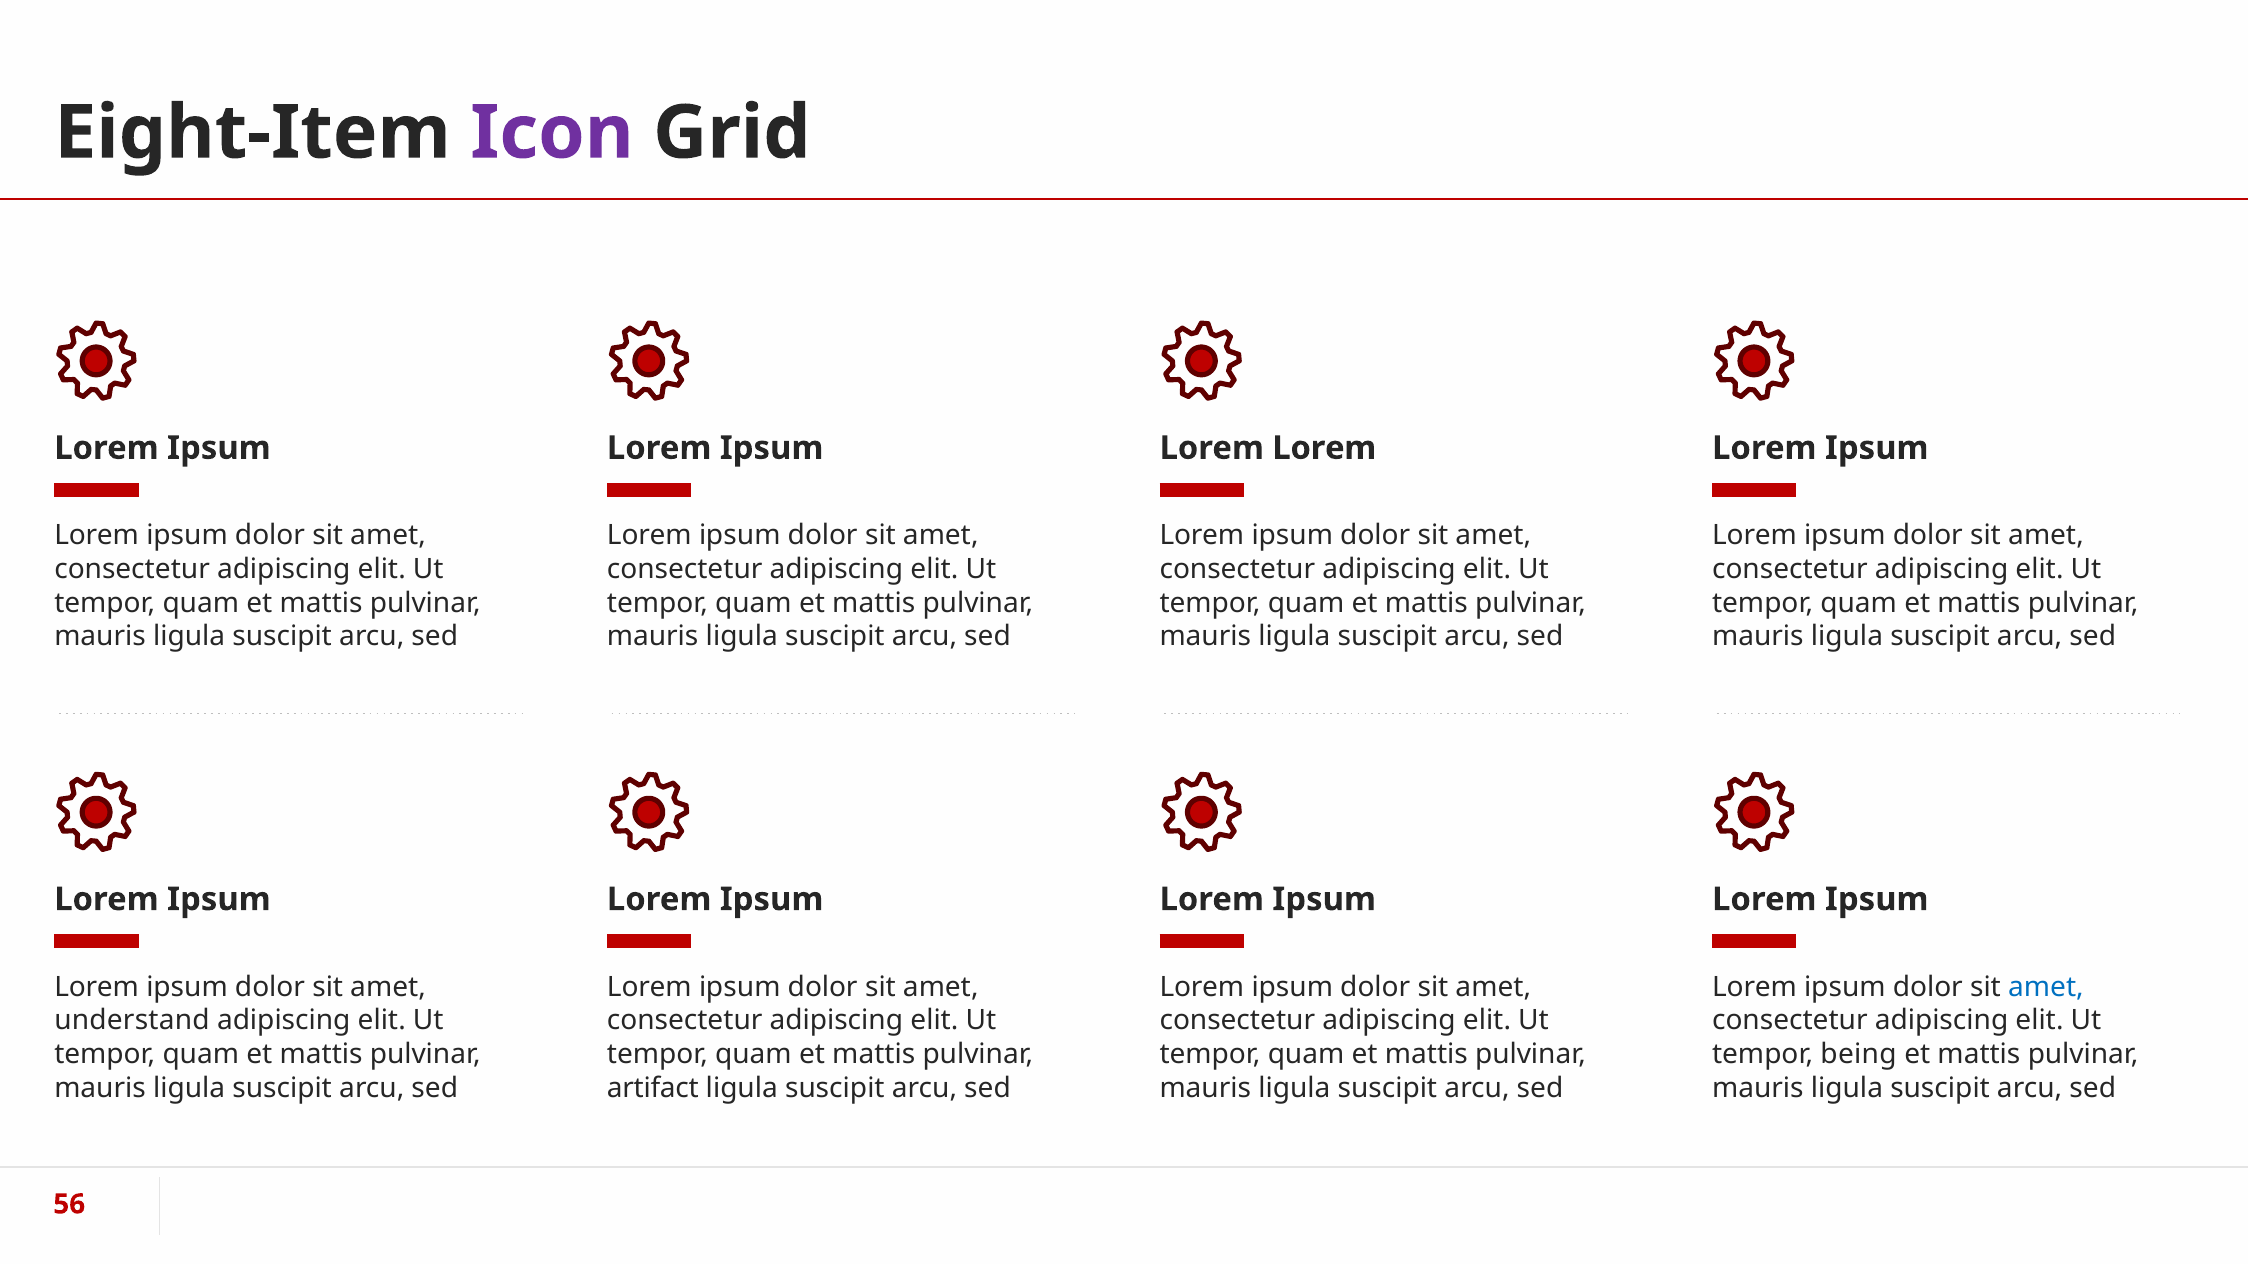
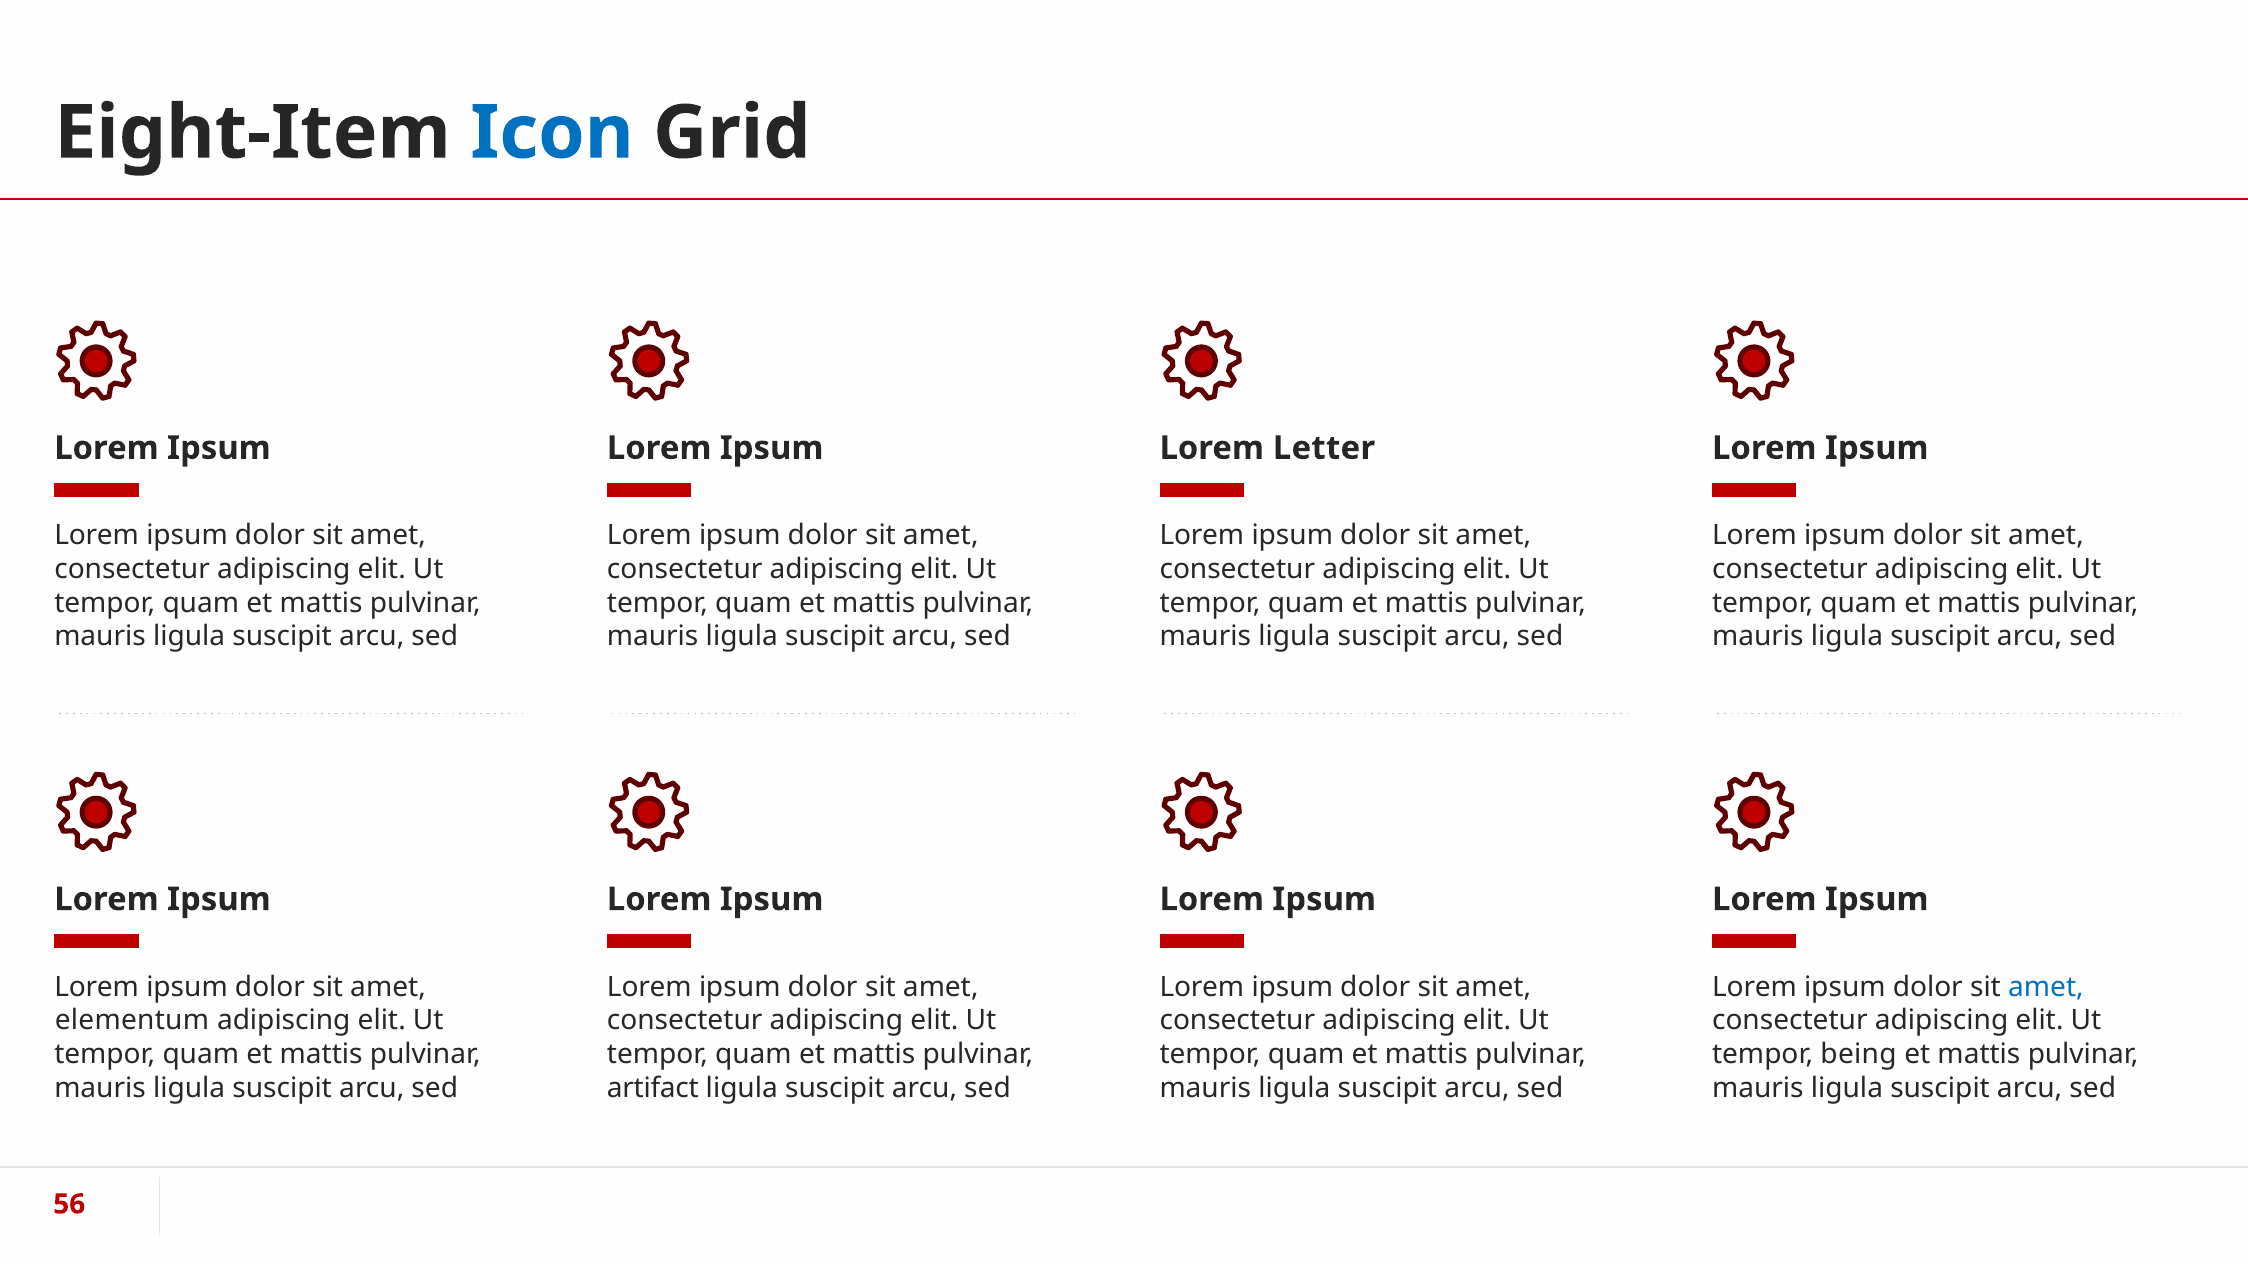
Icon colour: purple -> blue (552, 133)
Lorem: Lorem -> Letter (1324, 448)
understand: understand -> elementum (132, 1021)
